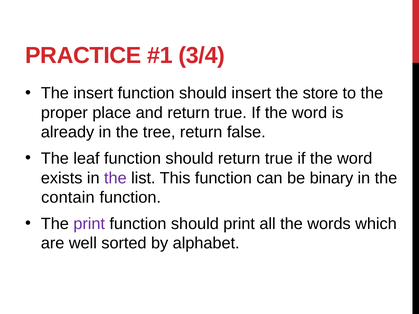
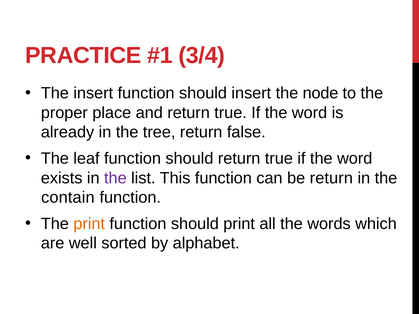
store: store -> node (320, 93)
be binary: binary -> return (331, 178)
print colour: purple -> orange (89, 224)
